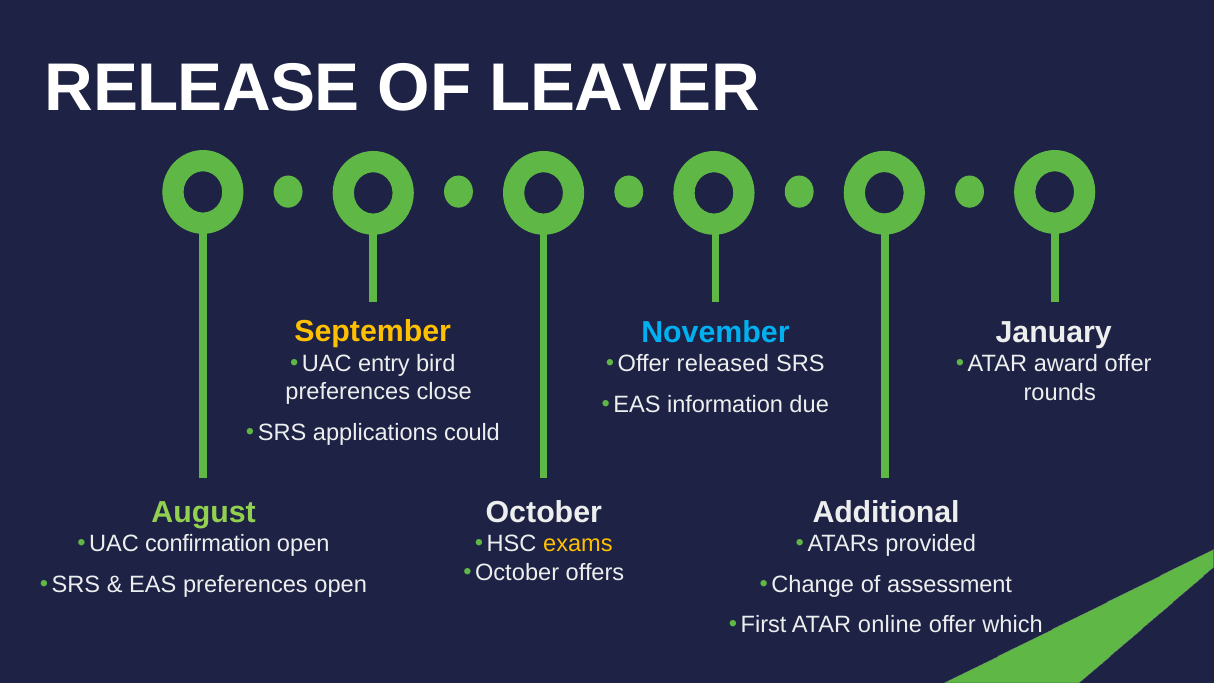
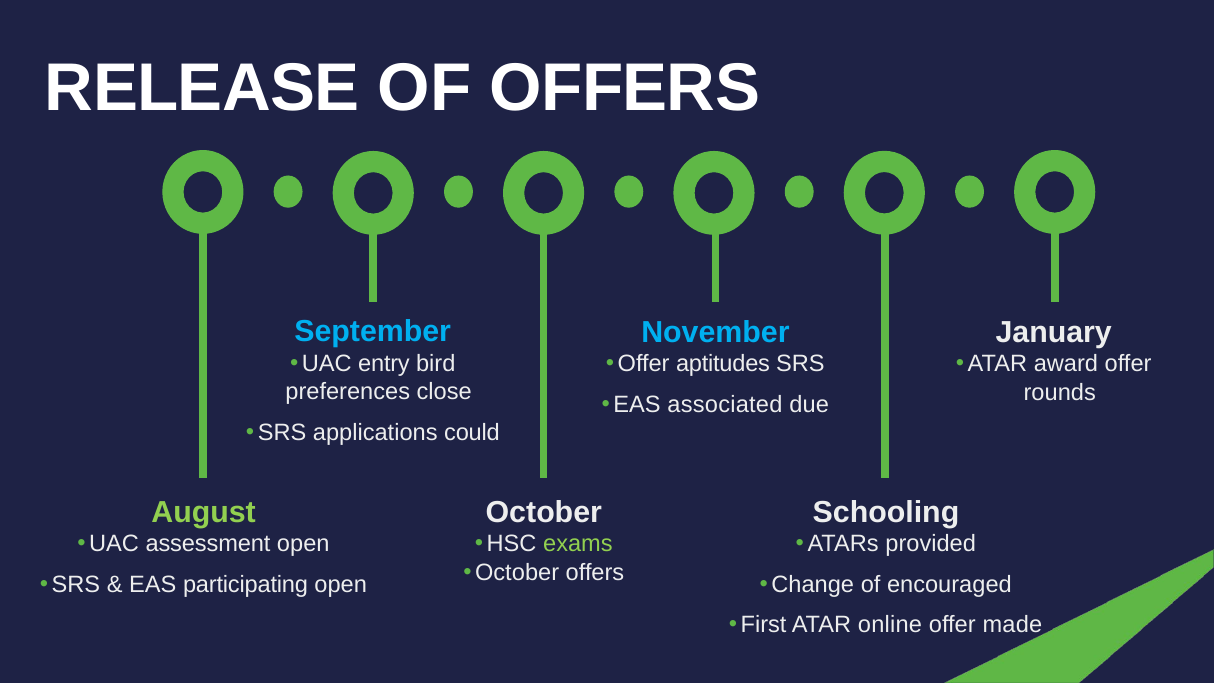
OF LEAVER: LEAVER -> OFFERS (625, 88)
September colour: yellow -> light blue (373, 332)
released: released -> aptitudes (723, 364)
information: information -> associated (725, 405)
Additional: Additional -> Schooling (886, 512)
confirmation: confirmation -> assessment (208, 544)
exams colour: yellow -> light green (578, 544)
EAS preferences: preferences -> participating (246, 585)
assessment: assessment -> encouraged (949, 585)
which: which -> made (1012, 625)
